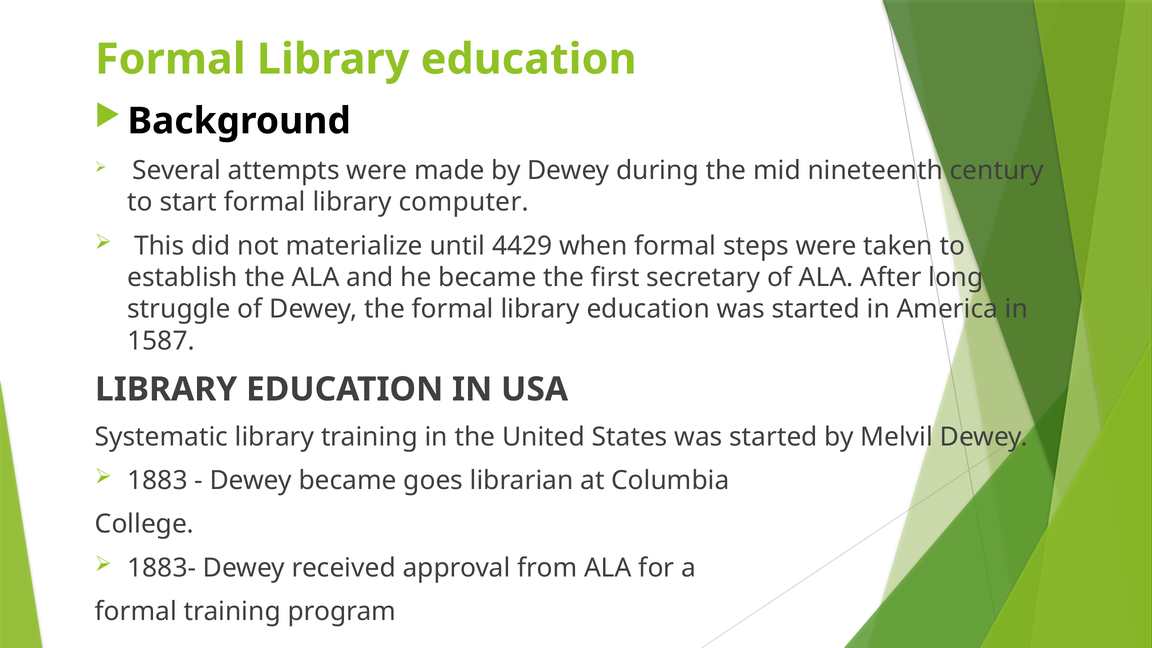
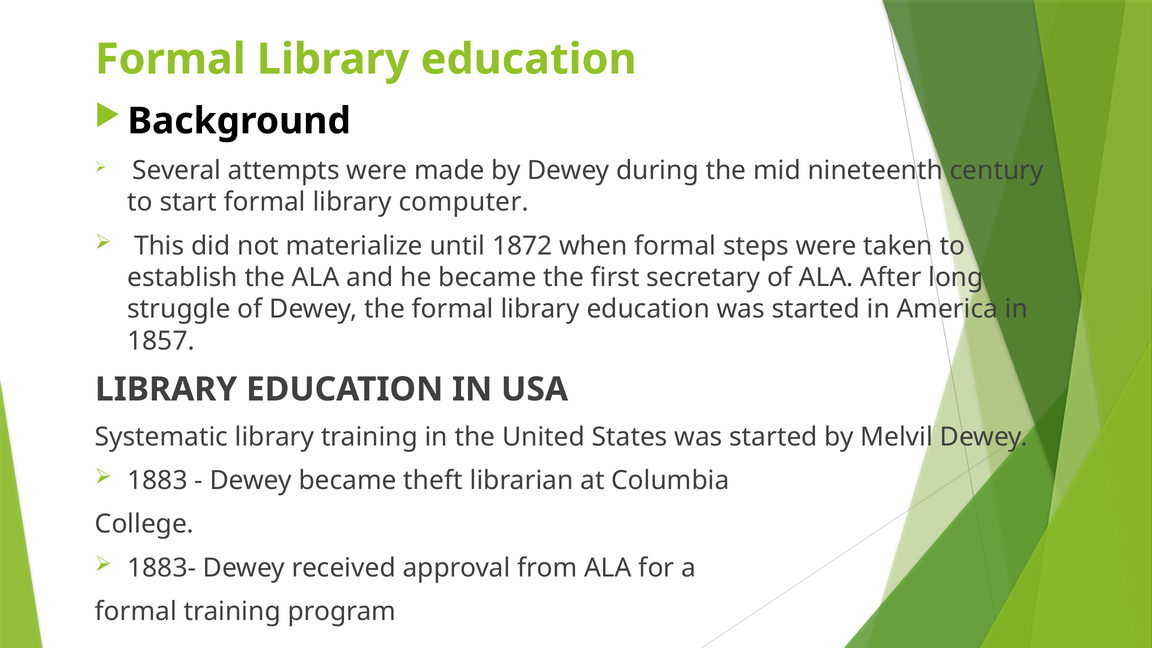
4429: 4429 -> 1872 (522, 246)
1587: 1587 -> 1857 (161, 341)
goes: goes -> theft (433, 481)
